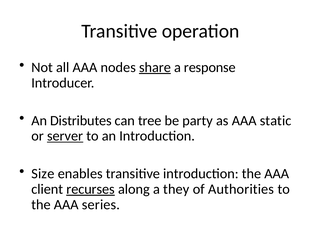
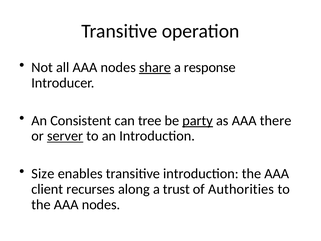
Distributes: Distributes -> Consistent (81, 120)
party underline: none -> present (198, 120)
static: static -> there (276, 120)
recurses underline: present -> none (91, 189)
they: they -> trust (176, 189)
the AAA series: series -> nodes (101, 204)
